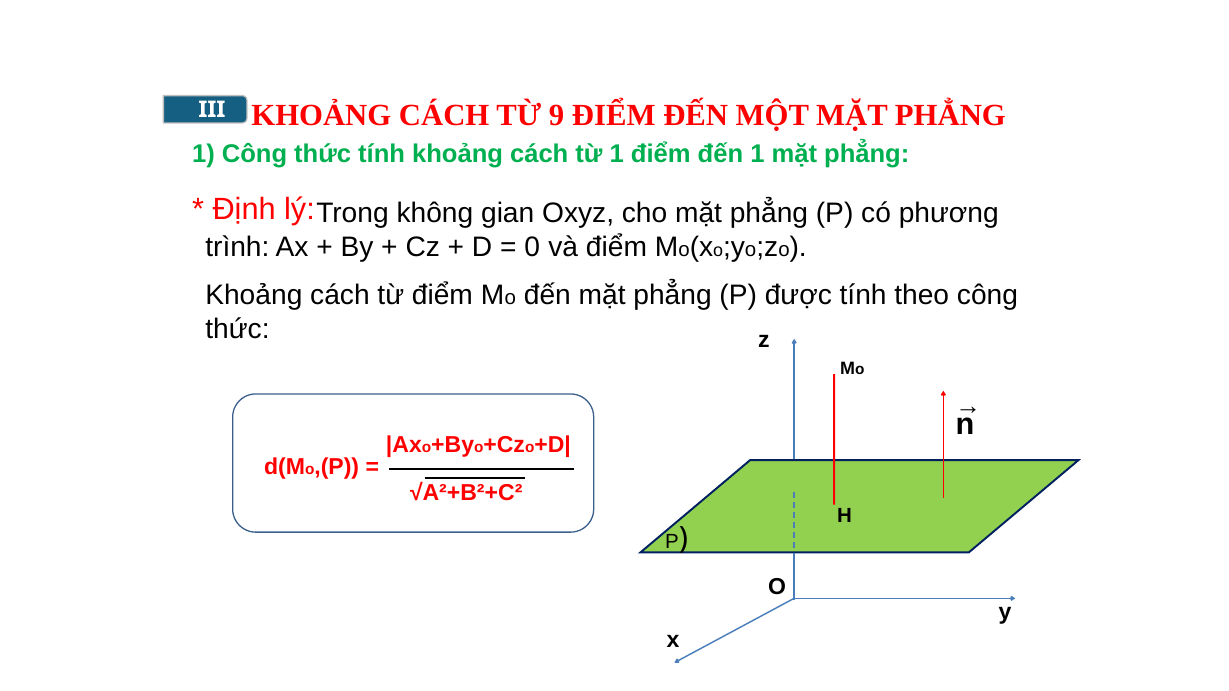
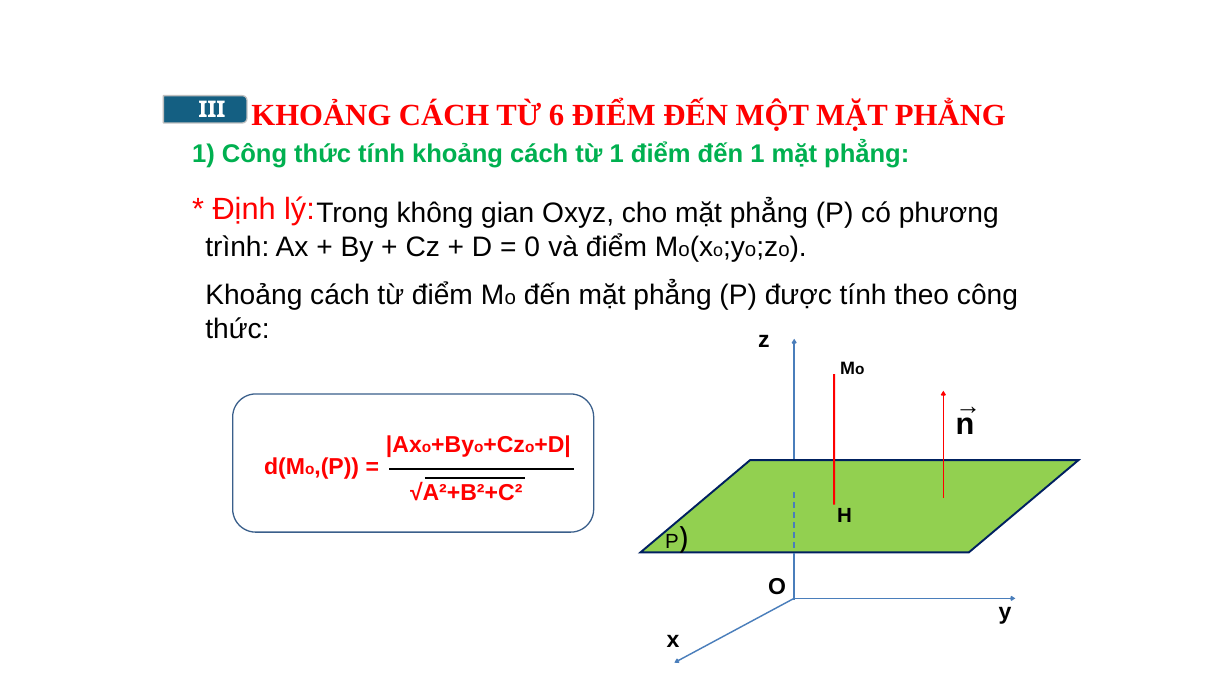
9: 9 -> 6 (557, 115)
